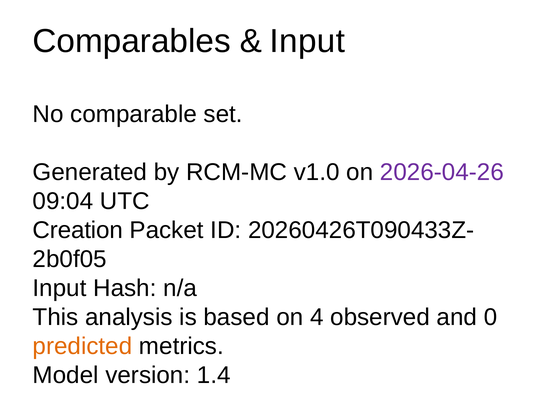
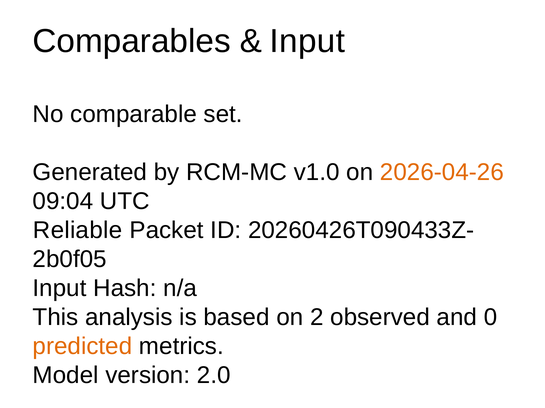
2026-04-26 colour: purple -> orange (442, 172)
Creation: Creation -> Reliable (78, 231)
4: 4 -> 2 (317, 318)
1.4: 1.4 -> 2.0 (214, 376)
